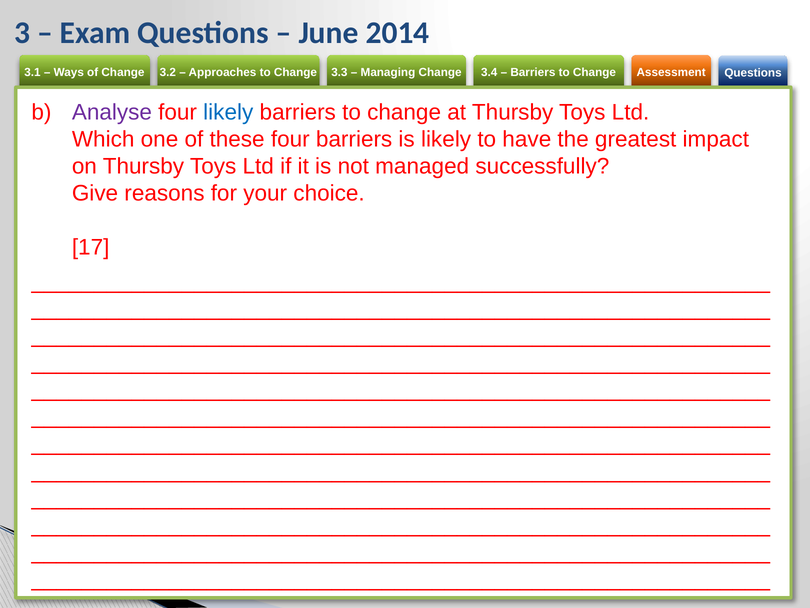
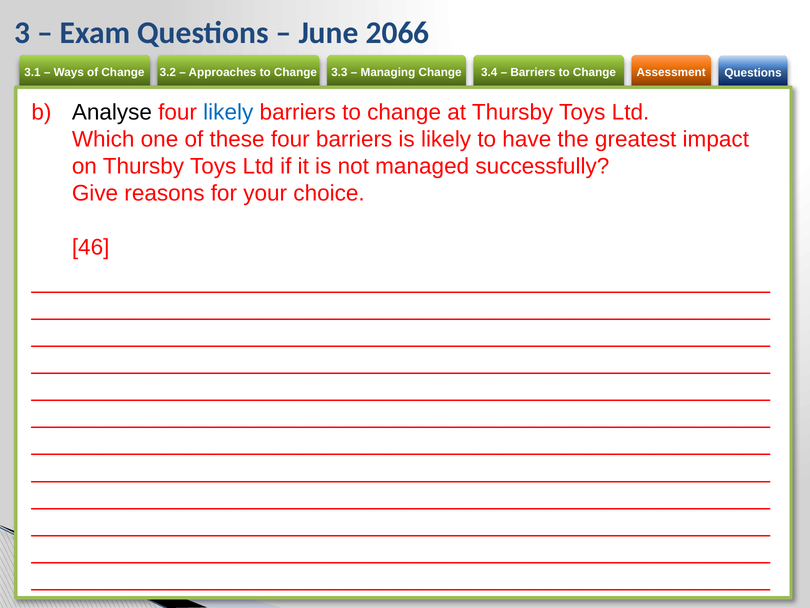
2014: 2014 -> 2066 (398, 33)
Analyse colour: purple -> black (112, 112)
17: 17 -> 46 (91, 247)
